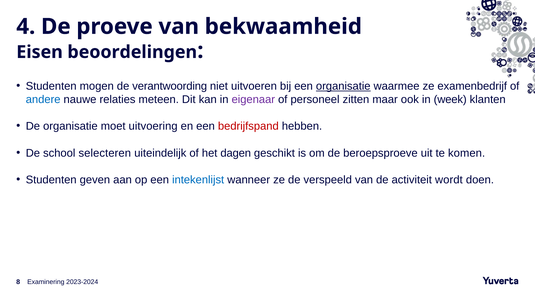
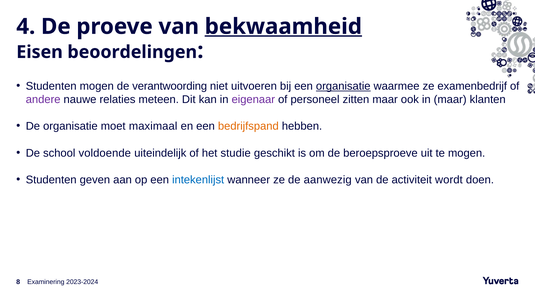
bekwaamheid underline: none -> present (283, 27)
andere colour: blue -> purple (43, 99)
in week: week -> maar (450, 99)
uitvoering: uitvoering -> maximaal (153, 126)
bedrijfspand colour: red -> orange (248, 126)
selecteren: selecteren -> voldoende (105, 153)
dagen: dagen -> studie (236, 153)
te komen: komen -> mogen (467, 153)
verspeeld: verspeeld -> aanwezig (328, 180)
